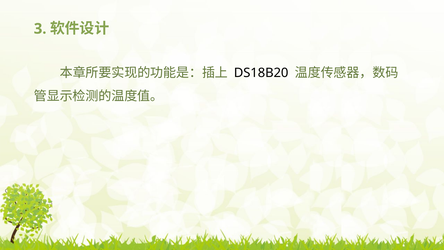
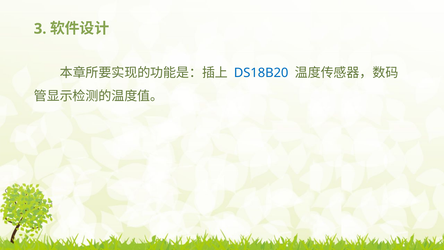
DS18B20 colour: black -> blue (261, 73)
